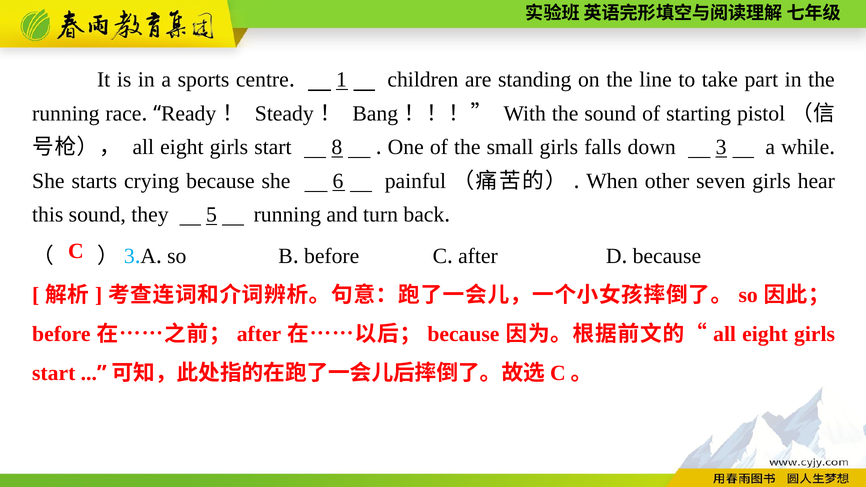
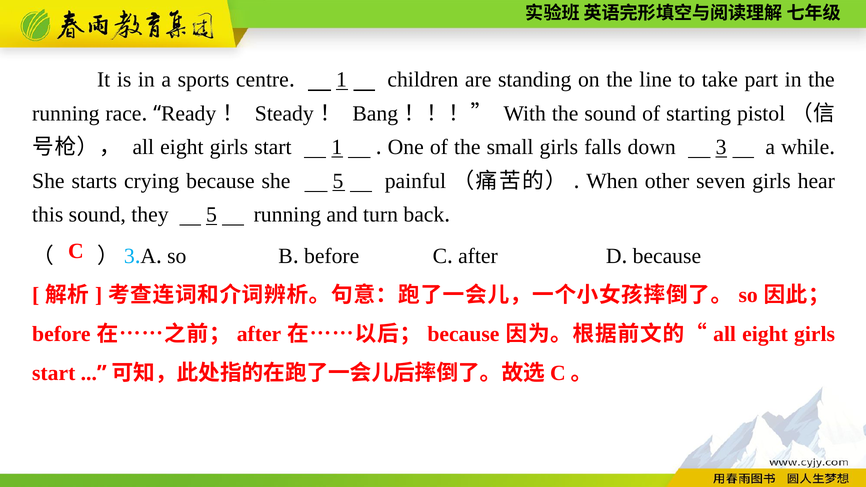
start 8: 8 -> 1 (337, 147)
she 6: 6 -> 5 (338, 181)
